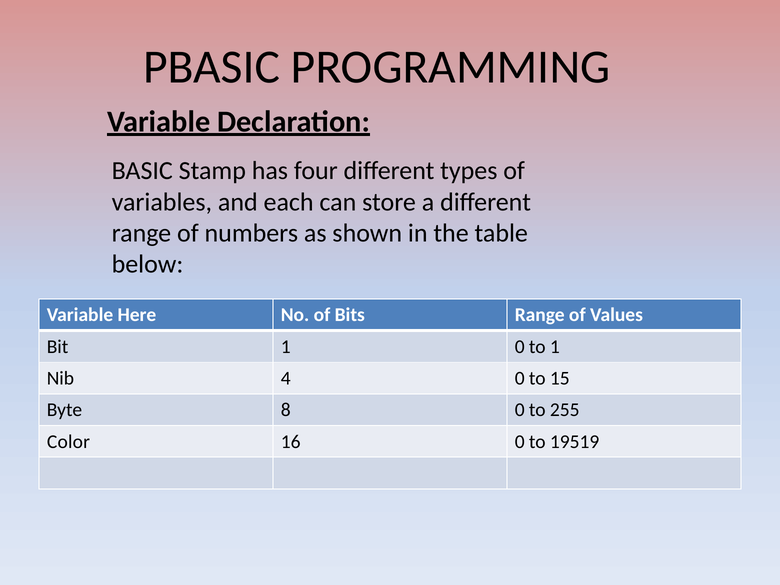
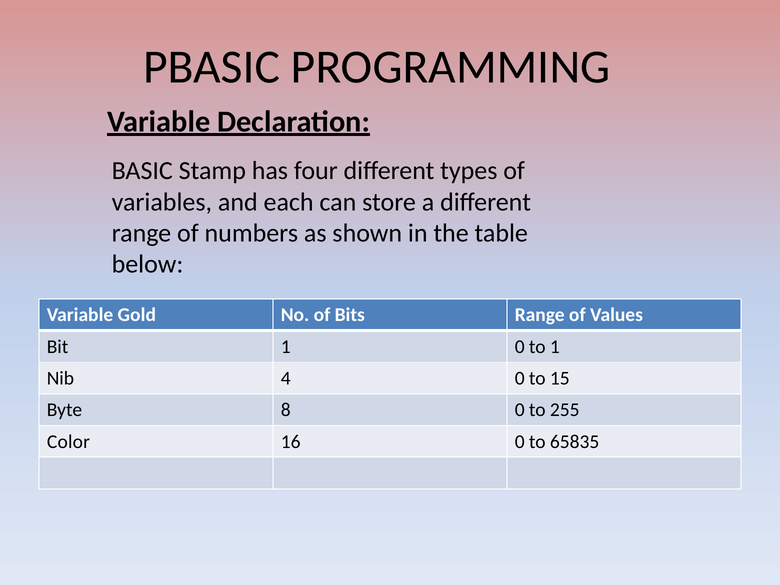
Here: Here -> Gold (137, 315)
19519: 19519 -> 65835 (575, 442)
